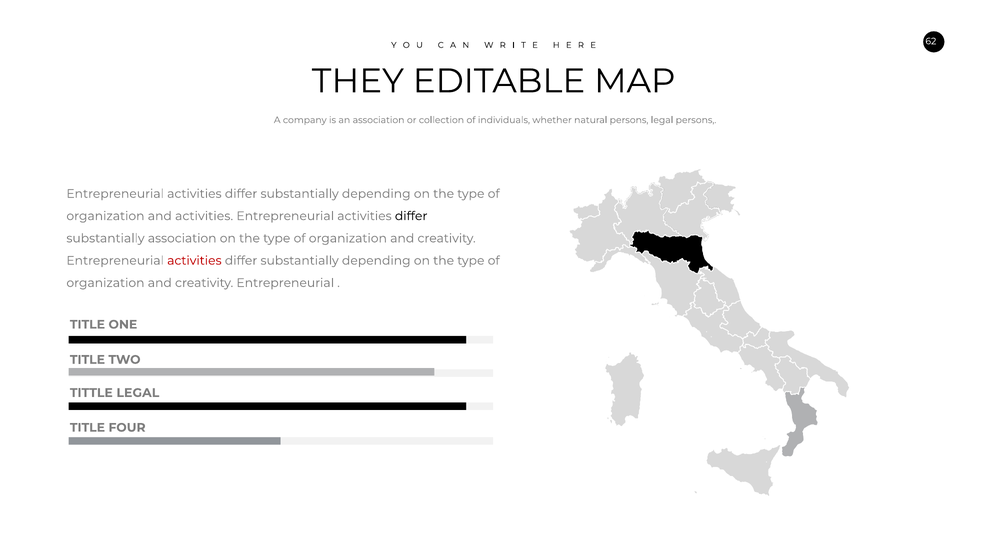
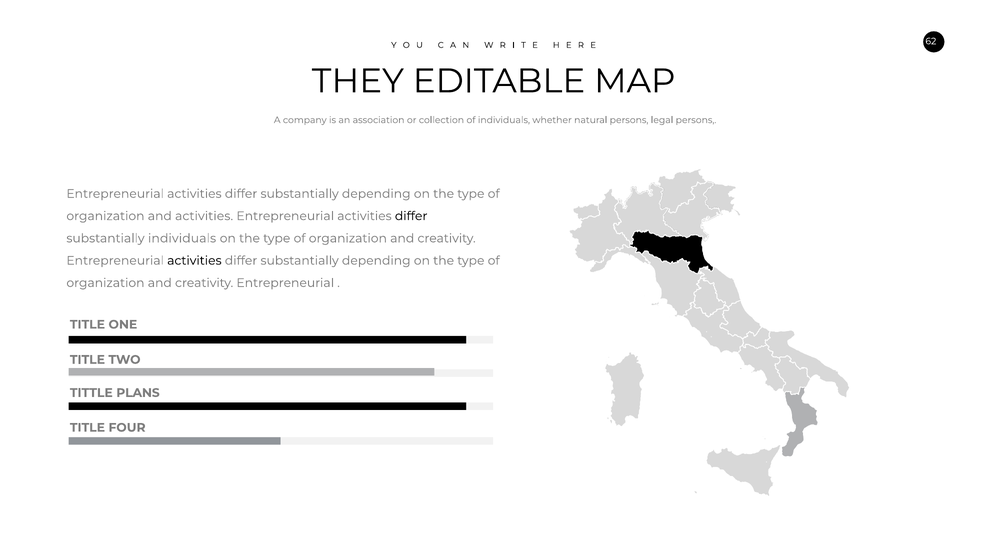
substantially association: association -> individuals (182, 238)
activities colour: red -> black (194, 261)
TITTLE LEGAL: LEGAL -> PLANS (138, 393)
